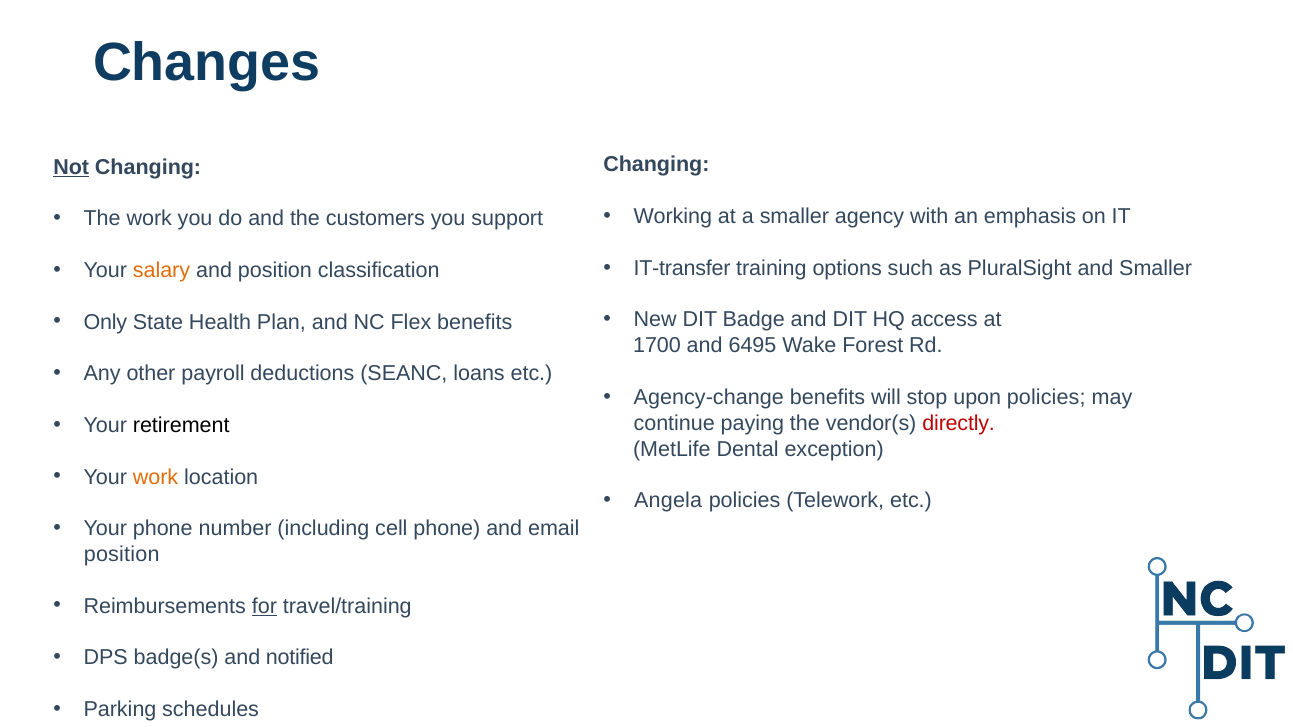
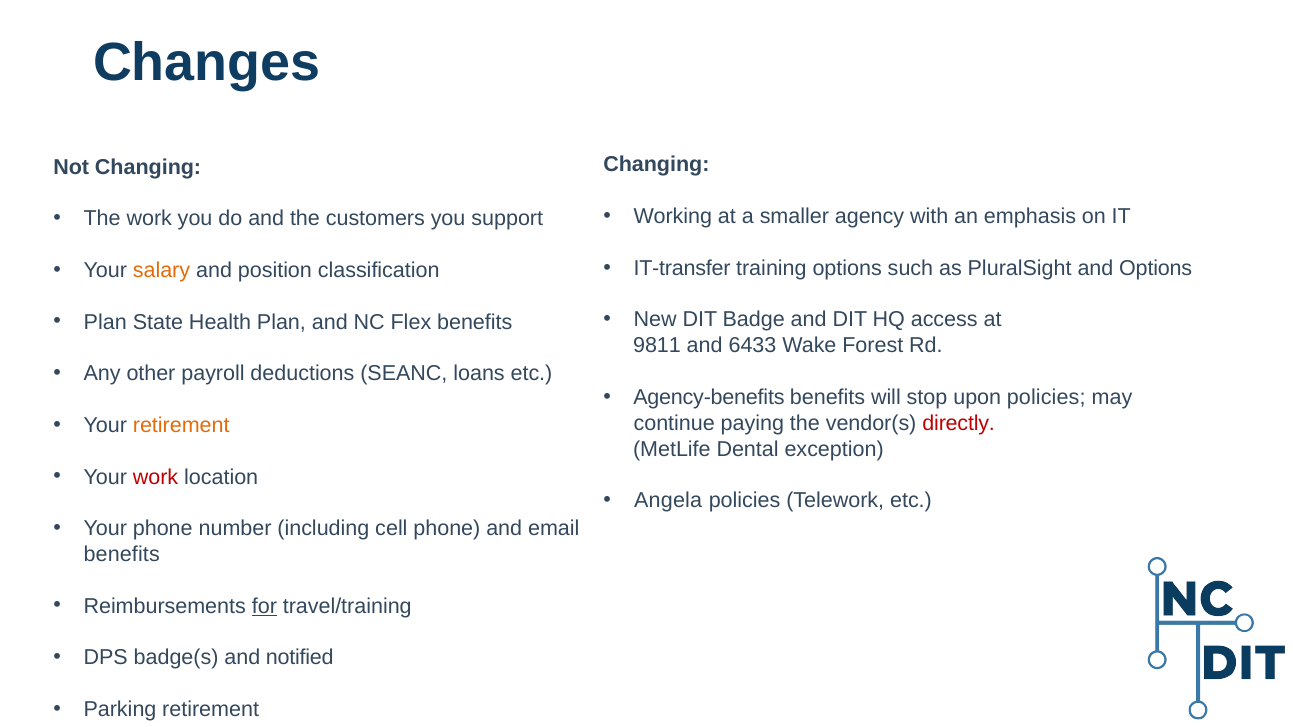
Not underline: present -> none (71, 167)
and Smaller: Smaller -> Options (1156, 268)
Only: Only -> Plan (105, 322)
1700: 1700 -> 9811 (657, 346)
6495: 6495 -> 6433 (752, 346)
Agency-change: Agency-change -> Agency-benefits (709, 398)
retirement colour: black -> orange (181, 425)
work colour: orange -> red (156, 477)
position: position -> benefits (122, 555)
Parking schedules: schedules -> retirement (211, 710)
